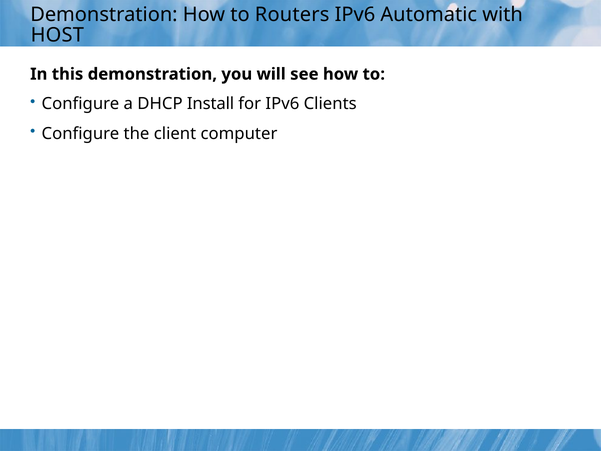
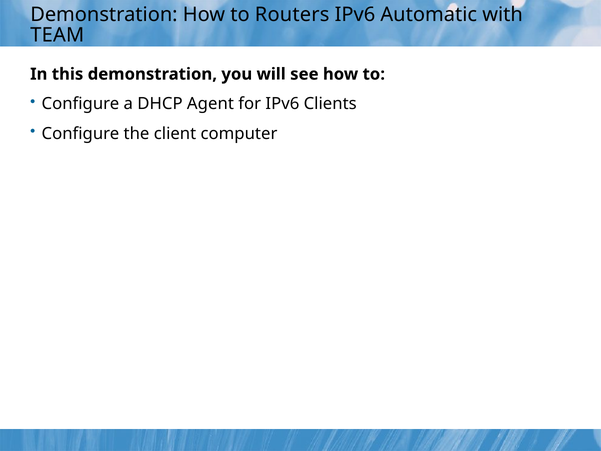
HOST: HOST -> TEAM (57, 35)
Install: Install -> Agent (210, 104)
